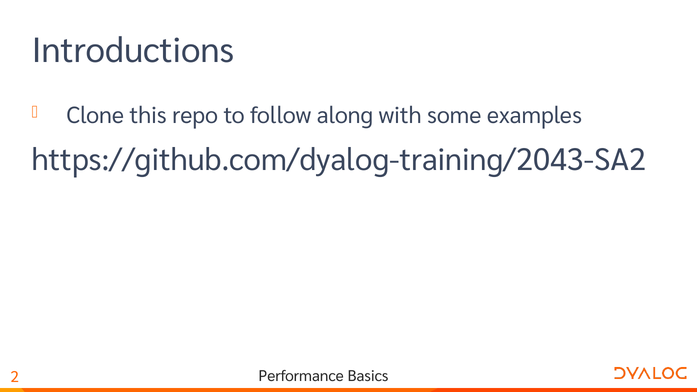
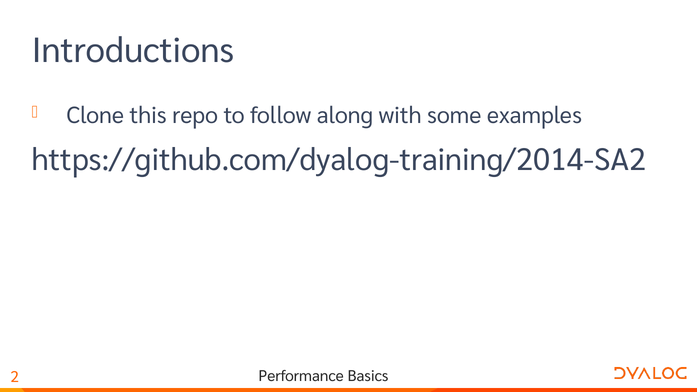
https://github.com/dyalog-training/2043-SA2: https://github.com/dyalog-training/2043-SA2 -> https://github.com/dyalog-training/2014-SA2 (339, 160)
